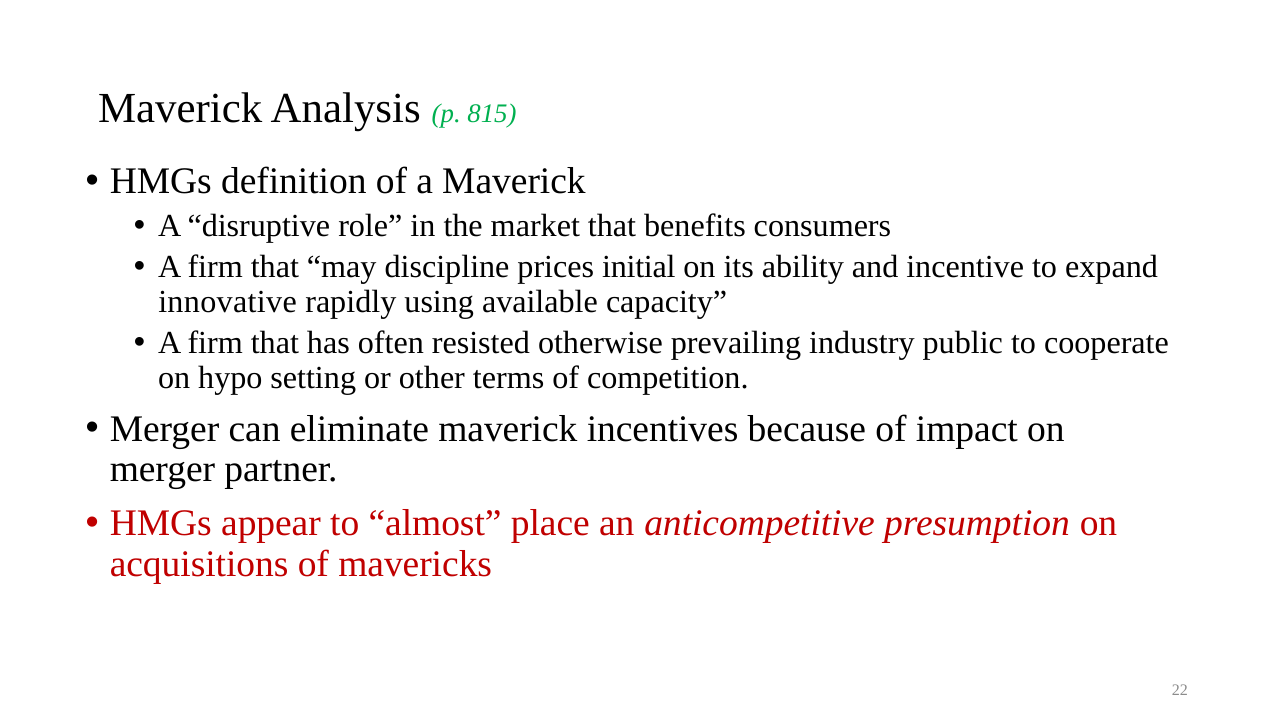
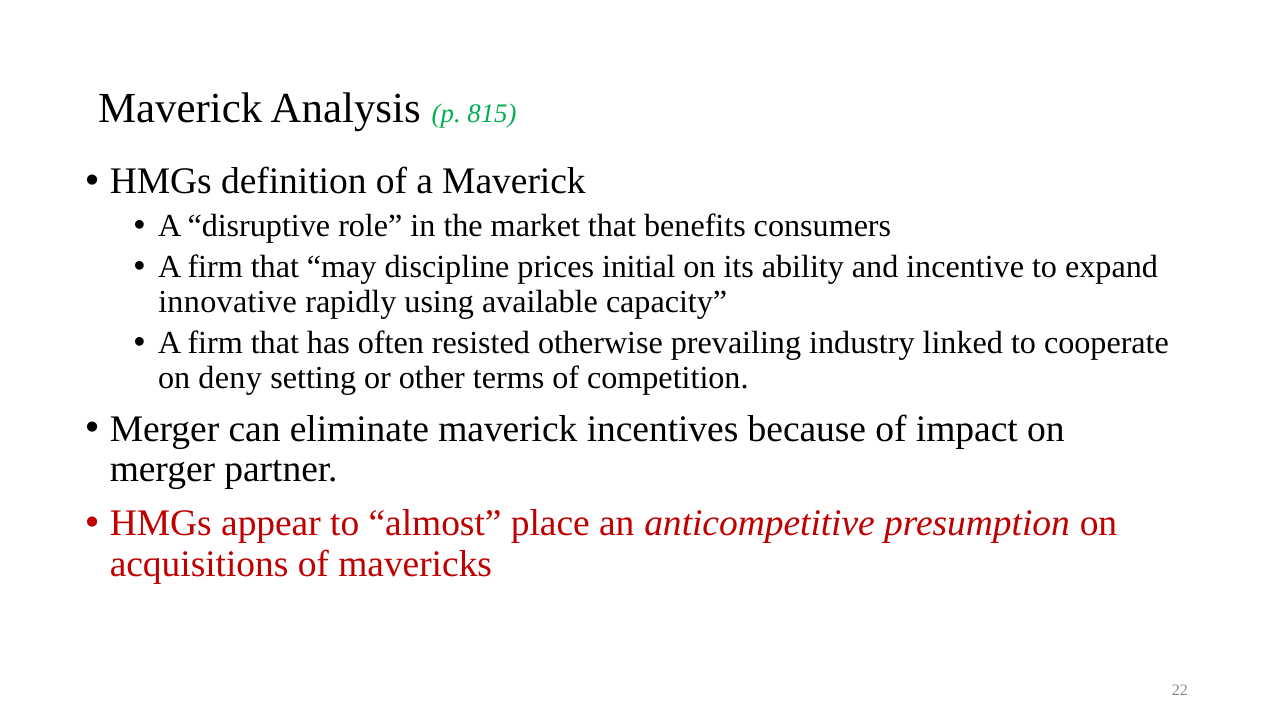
public: public -> linked (963, 343)
hypo: hypo -> deny (230, 378)
